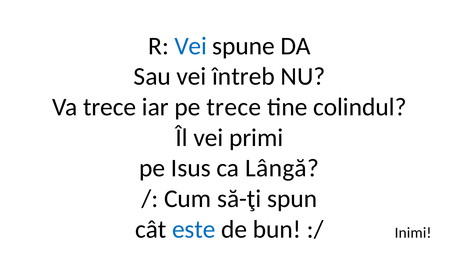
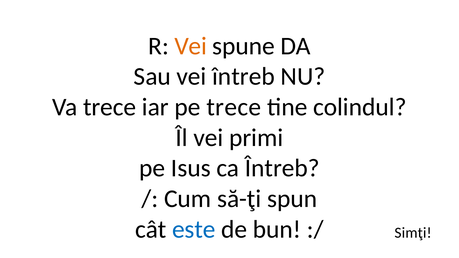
Vei colour: blue -> orange (191, 46)
ca Lângă: Lângă -> Întreb (282, 168)
Inimi: Inimi -> Simţi (413, 233)
